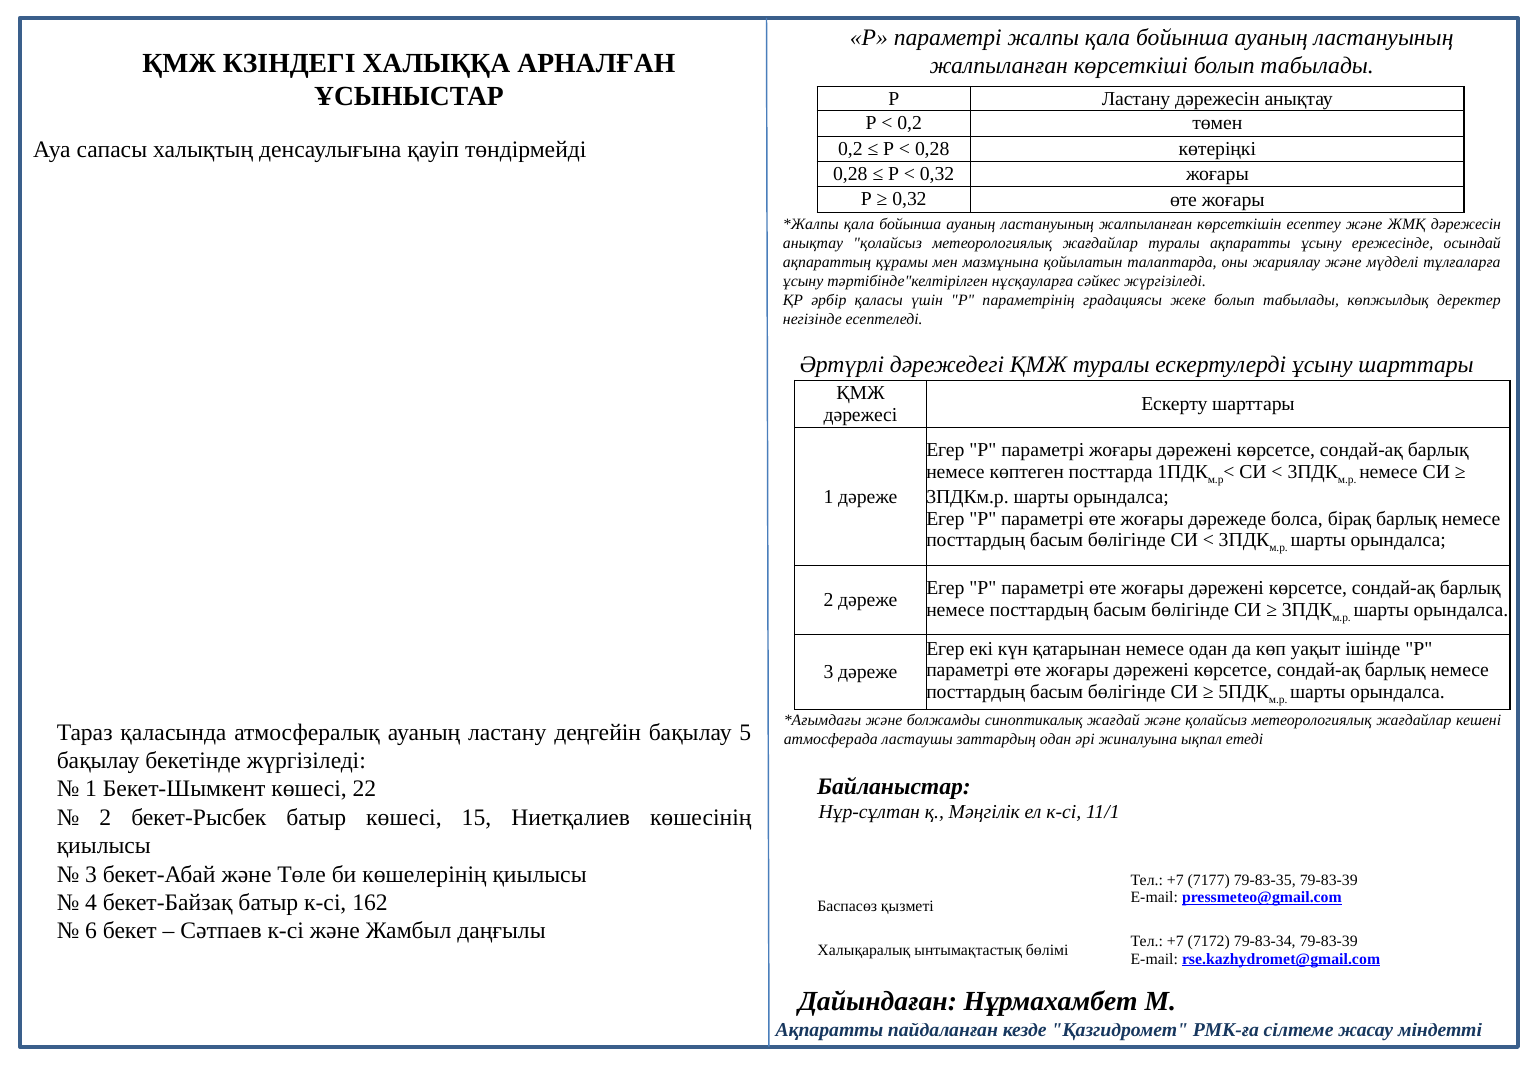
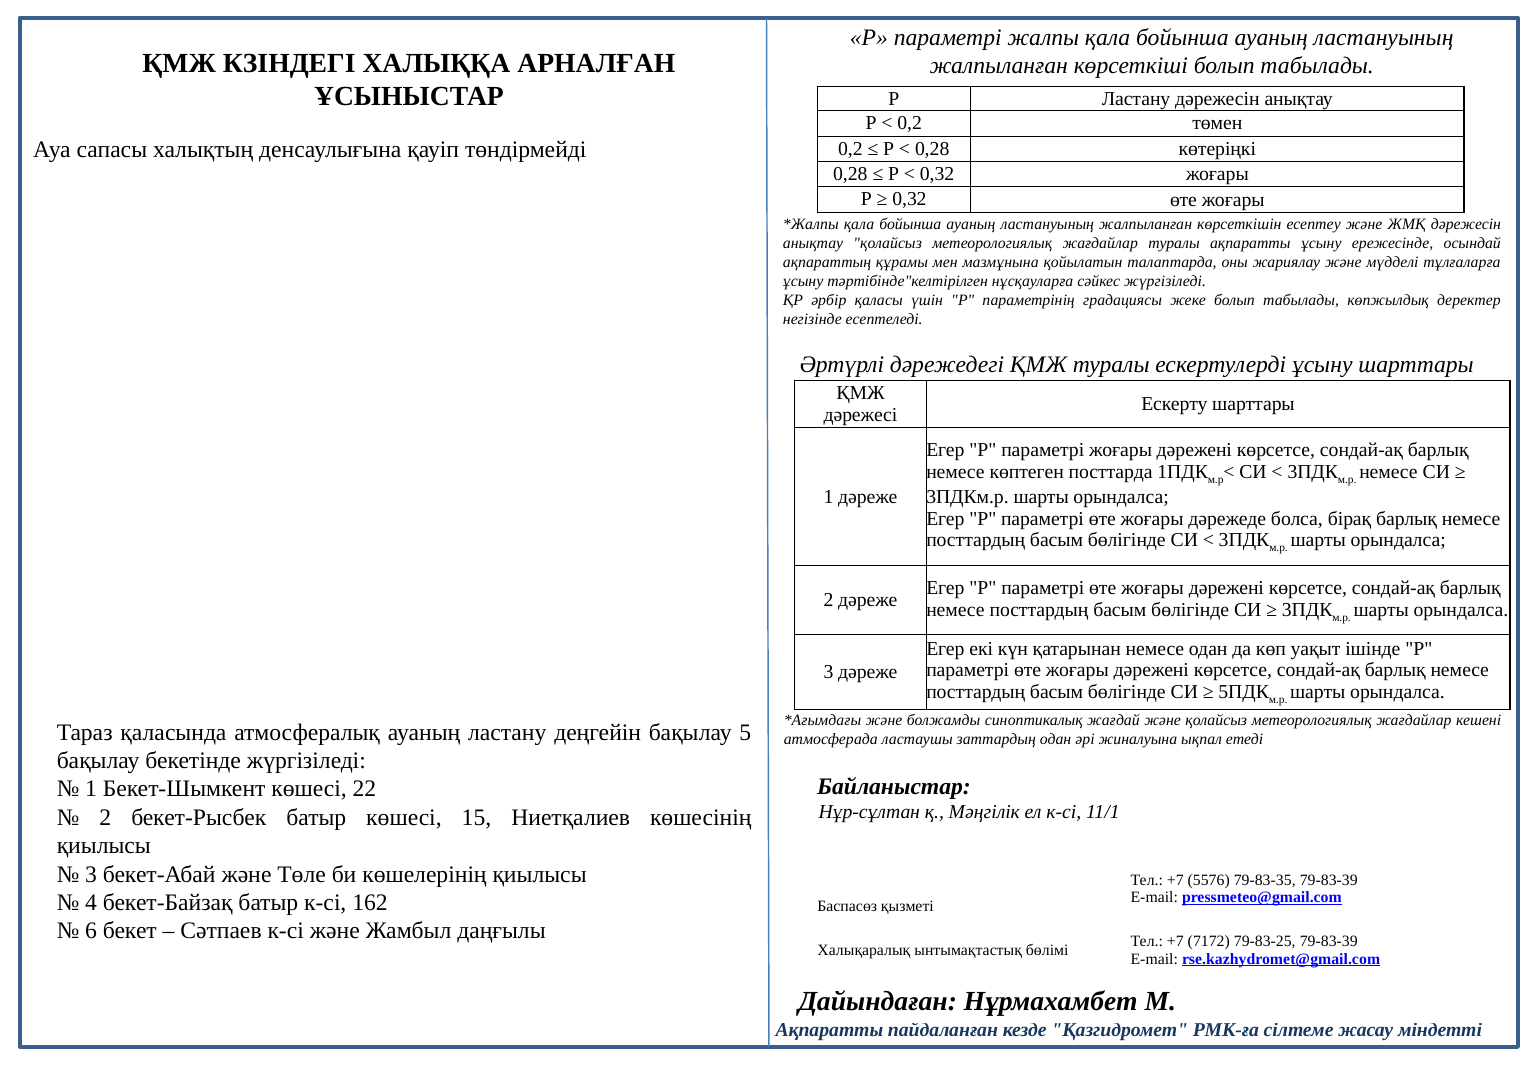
7177: 7177 -> 5576 (1209, 880)
79-83-34: 79-83-34 -> 79-83-25 (1265, 941)
